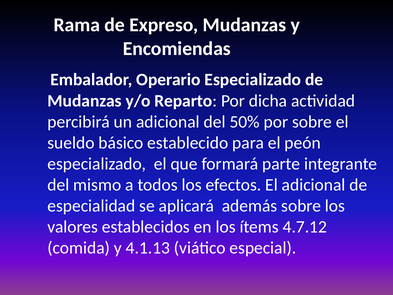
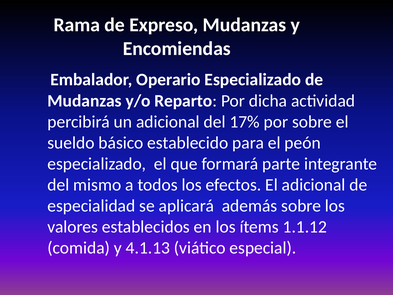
50%: 50% -> 17% (245, 122)
4.7.12: 4.7.12 -> 1.1.12 (305, 227)
